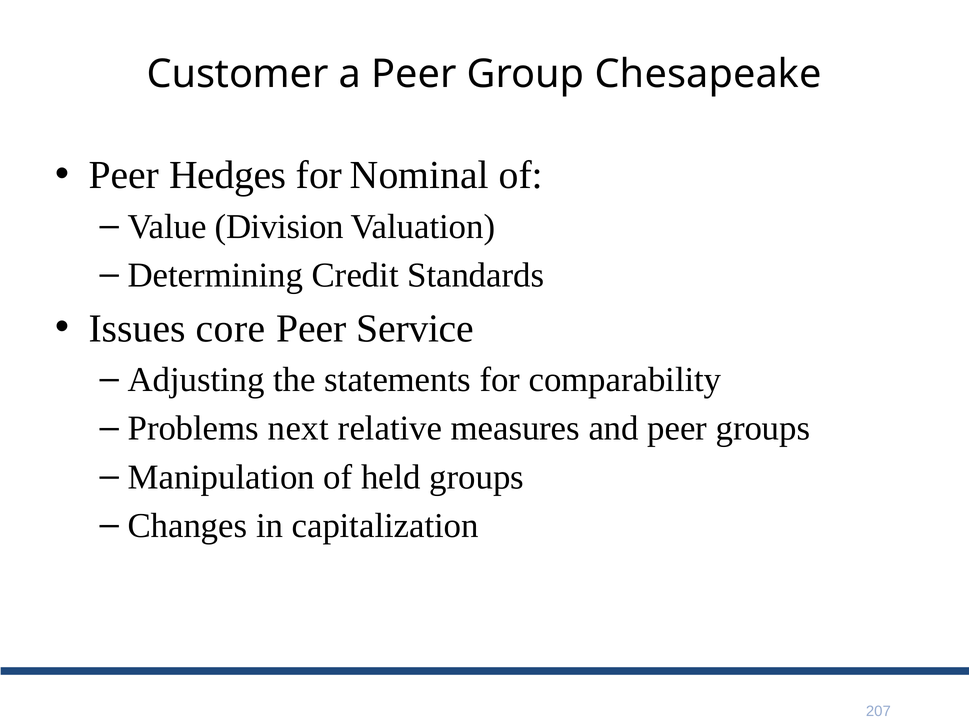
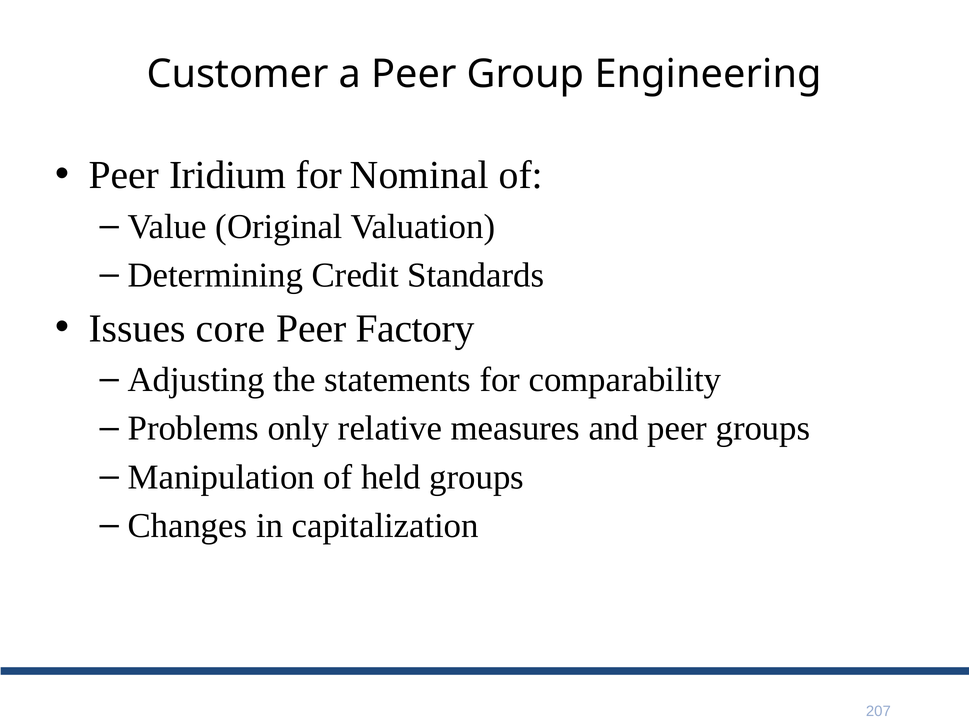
Chesapeake: Chesapeake -> Engineering (708, 74)
Hedges: Hedges -> Iridium (228, 175)
Division: Division -> Original (279, 227)
Service: Service -> Factory (415, 328)
next: next -> only (298, 428)
